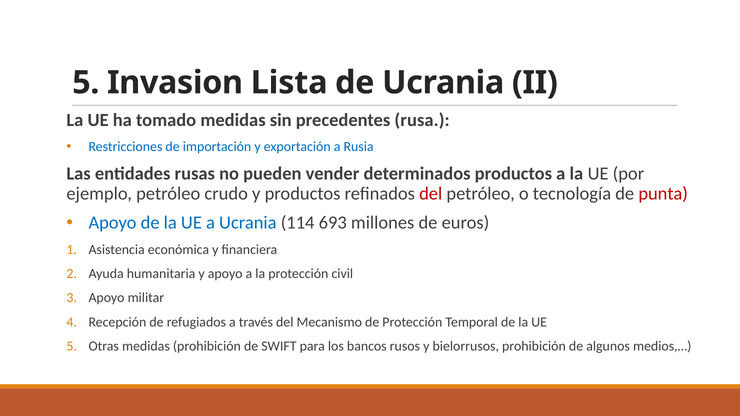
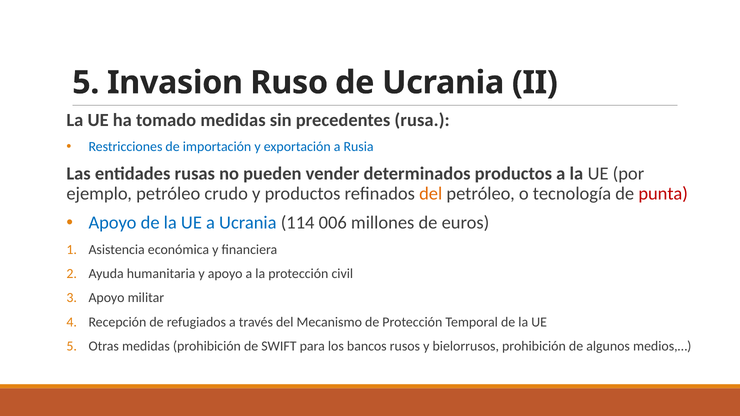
Lista: Lista -> Ruso (289, 83)
del colour: red -> orange (431, 194)
693: 693 -> 006 (333, 223)
